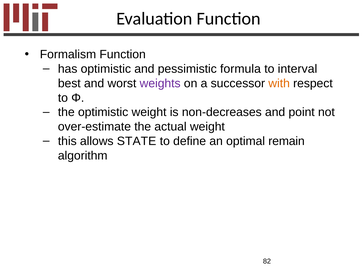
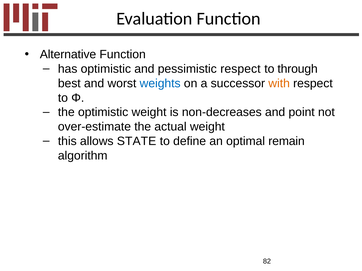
Formalism: Formalism -> Alternative (68, 55)
pessimistic formula: formula -> respect (240, 69)
interval: interval -> through (298, 69)
weights colour: purple -> blue (160, 84)
